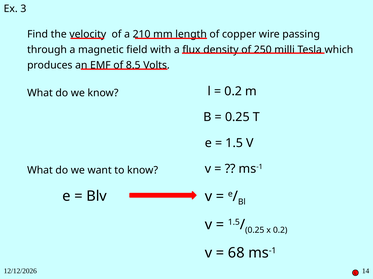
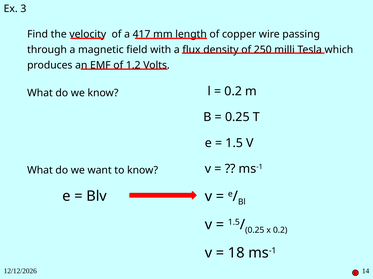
210: 210 -> 417 (142, 34)
8.5: 8.5 -> 1.2 (133, 65)
68: 68 -> 18 (236, 254)
